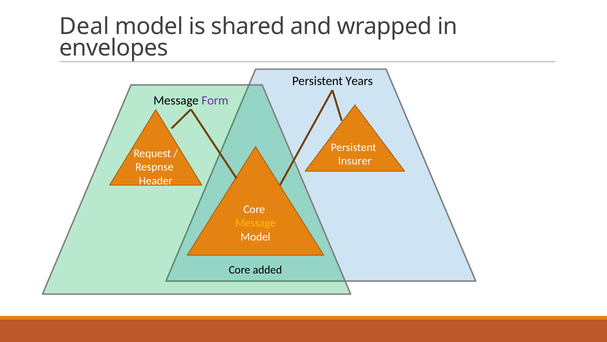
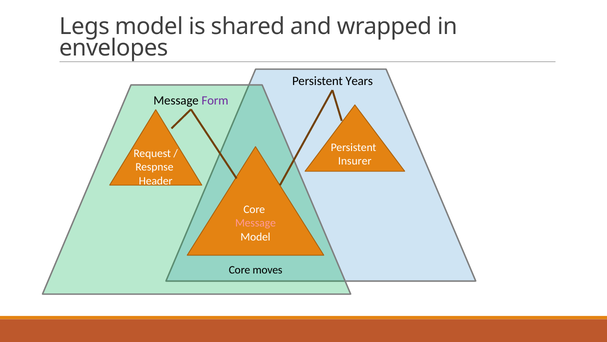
Deal: Deal -> Legs (84, 27)
Message colour: yellow -> pink (255, 223)
added: added -> moves (268, 269)
